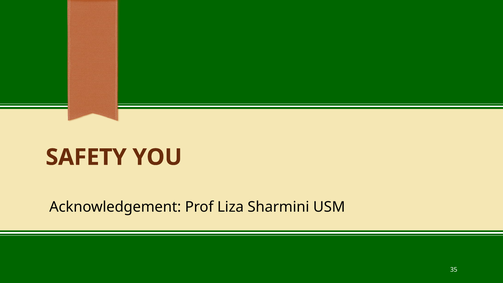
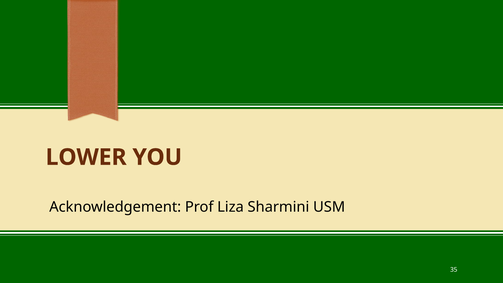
SAFETY: SAFETY -> LOWER (86, 157)
